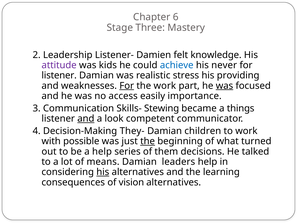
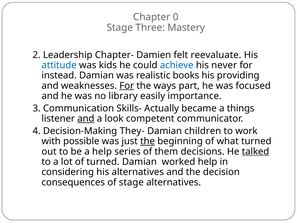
6: 6 -> 0 (176, 17)
Listener-: Listener- -> Chapter- (114, 55)
knowledge: knowledge -> reevaluate (216, 55)
attitude colour: purple -> blue (59, 65)
listener: listener -> instead (59, 75)
stress: stress -> books (186, 75)
the work: work -> ways (165, 86)
was underline: present -> none (224, 86)
access: access -> library (123, 96)
Stewing: Stewing -> Actually (162, 108)
talked underline: none -> present (255, 151)
of means: means -> turned (103, 162)
leaders: leaders -> worked (178, 162)
his underline: present -> none (103, 172)
learning: learning -> decision (221, 172)
of vision: vision -> stage (131, 182)
